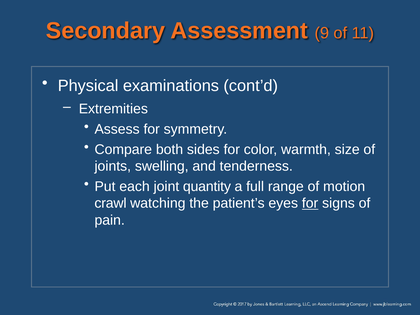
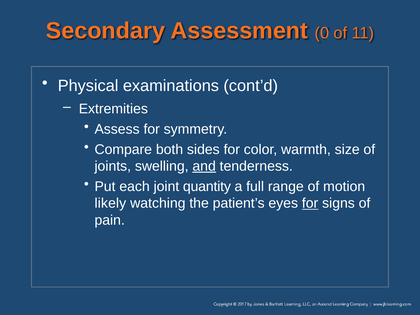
9: 9 -> 0 (322, 33)
and underline: none -> present (204, 166)
crawl: crawl -> likely (110, 203)
